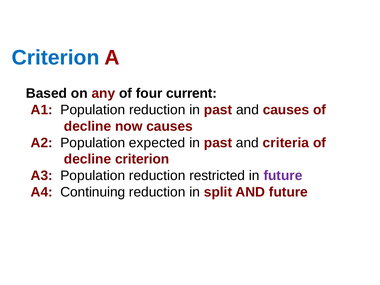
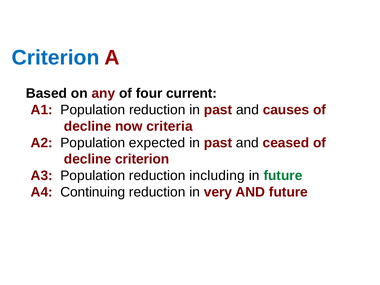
now causes: causes -> criteria (169, 126)
criteria: criteria -> ceased (286, 143)
restricted: restricted -> including (217, 176)
future colour: purple -> green (283, 176)
split: split -> very (218, 192)
